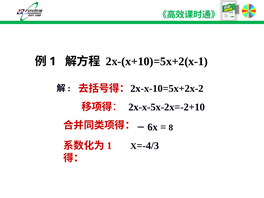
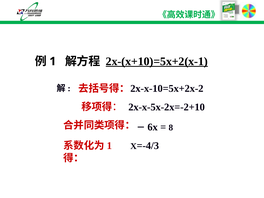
2x-(x+10)=5x+2(x-1 underline: none -> present (157, 61)
